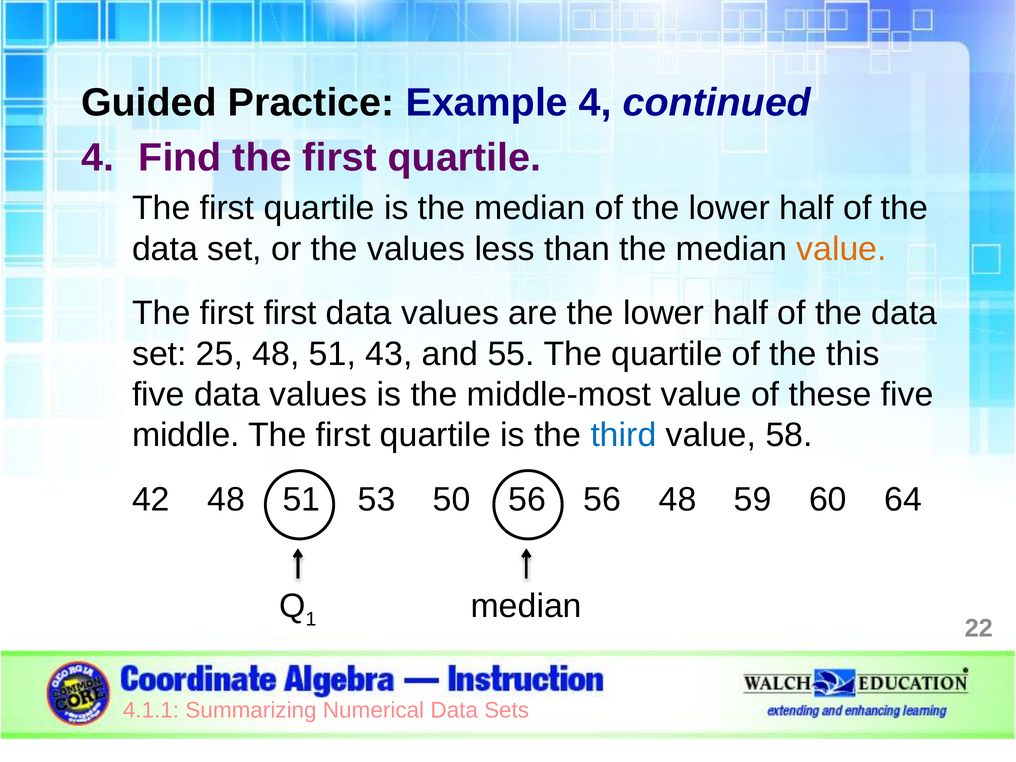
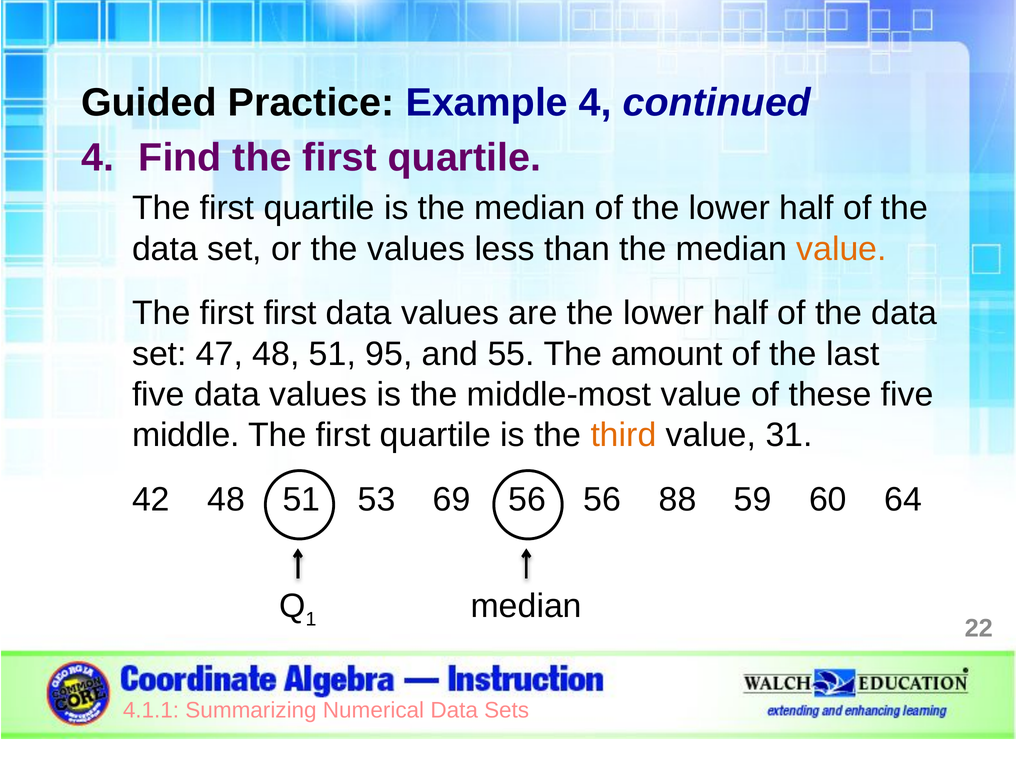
25: 25 -> 47 (220, 354)
43: 43 -> 95 (389, 354)
The quartile: quartile -> amount (667, 354)
this: this -> last (853, 354)
third colour: blue -> orange (623, 435)
58: 58 -> 31 (789, 435)
50: 50 -> 69 (452, 499)
56 48: 48 -> 88 (678, 499)
